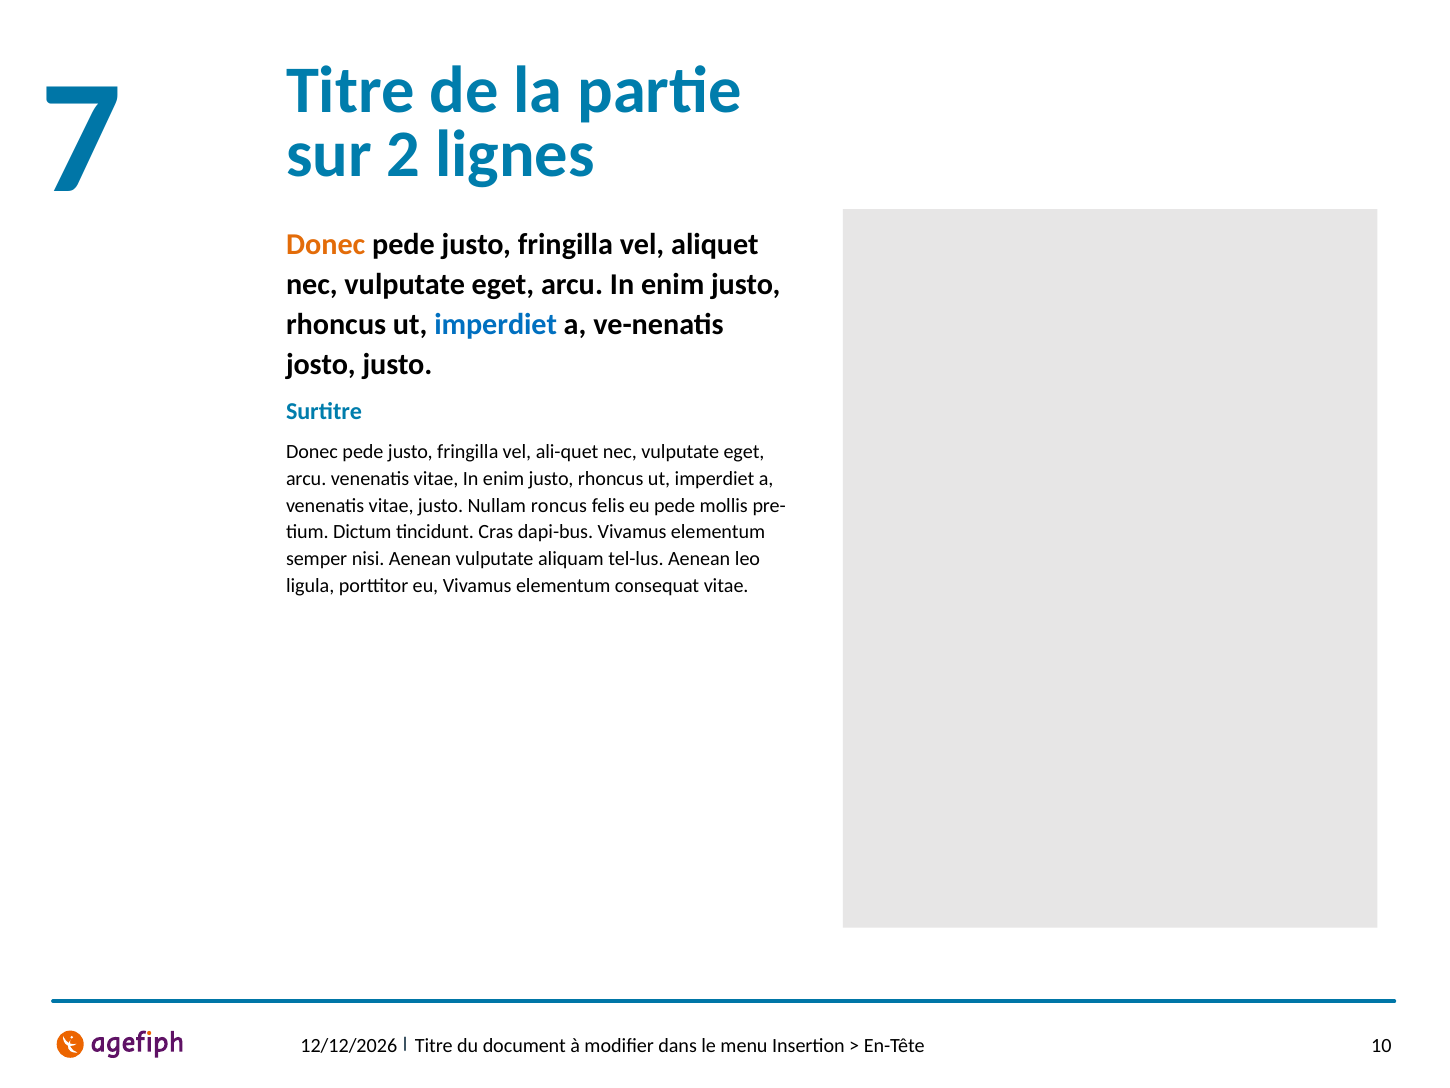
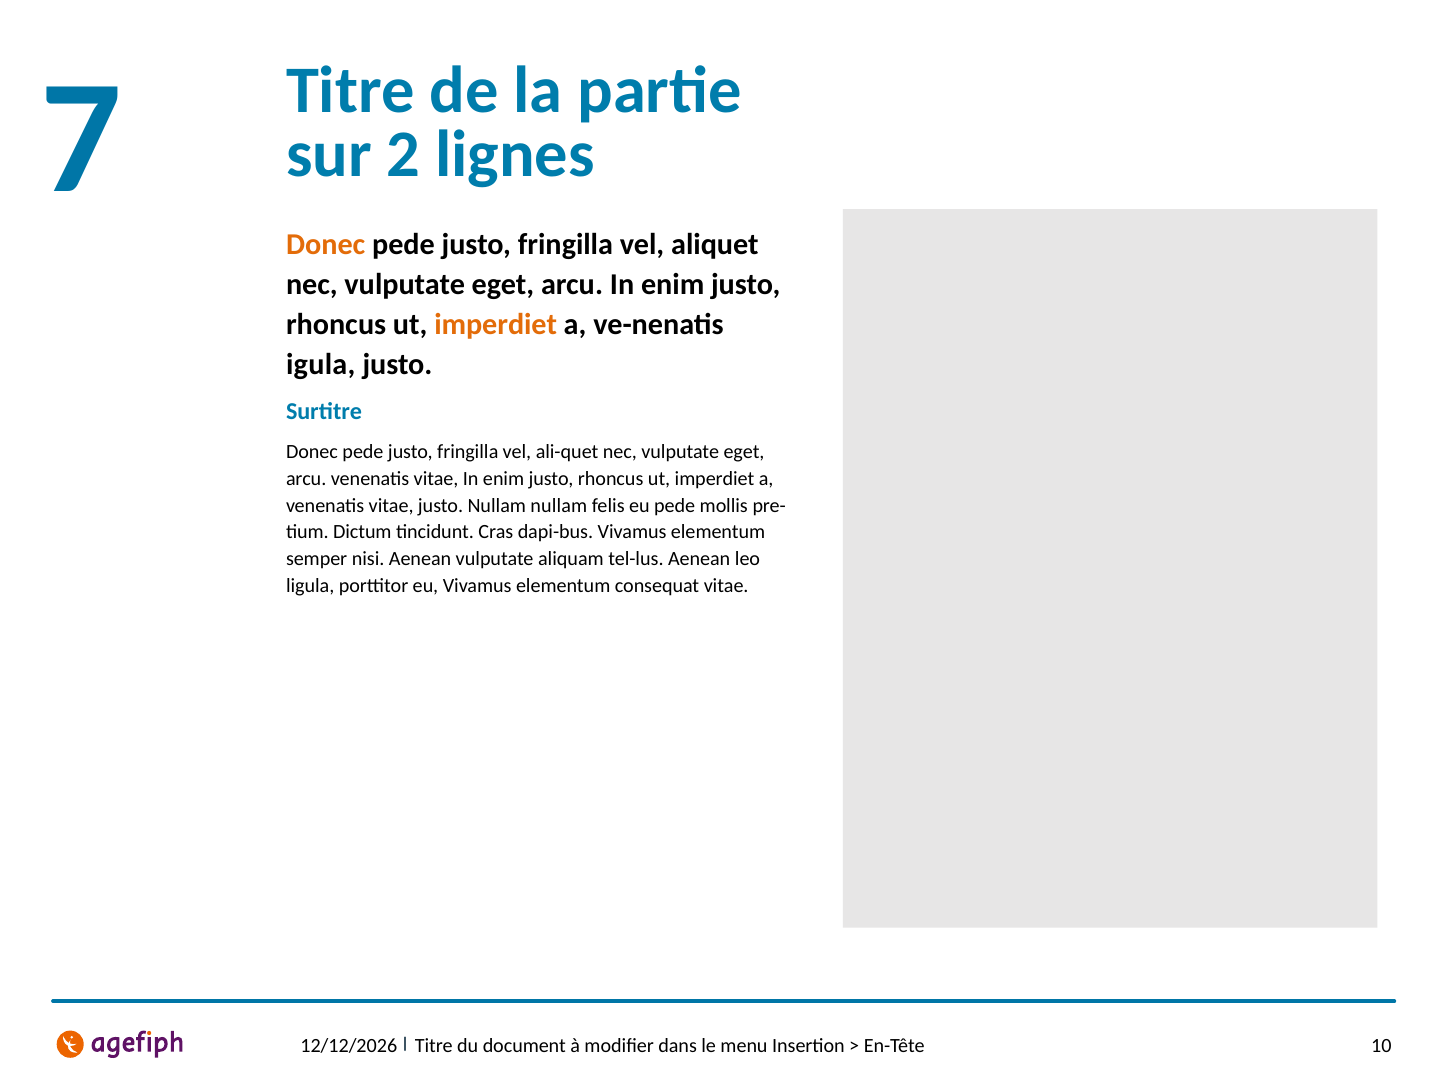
imperdiet colour: blue -> orange (496, 324)
josto: josto -> igula (321, 364)
Nullam roncus: roncus -> nullam (559, 505)
